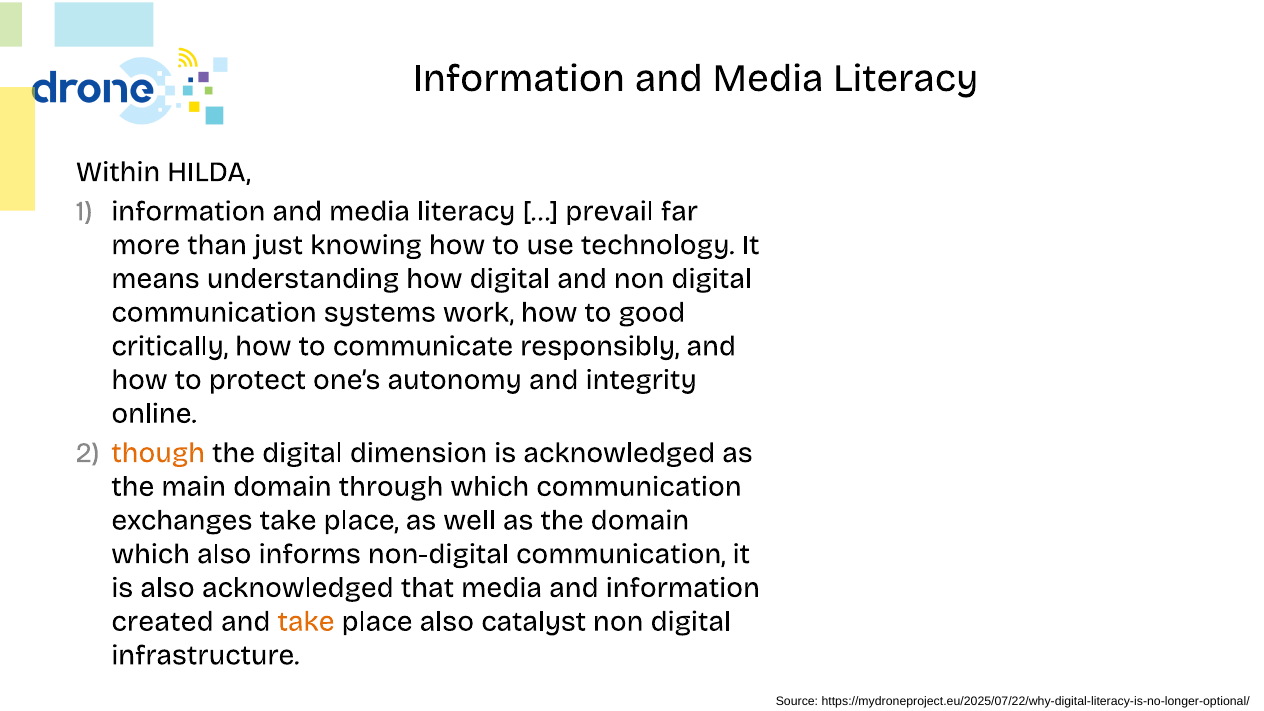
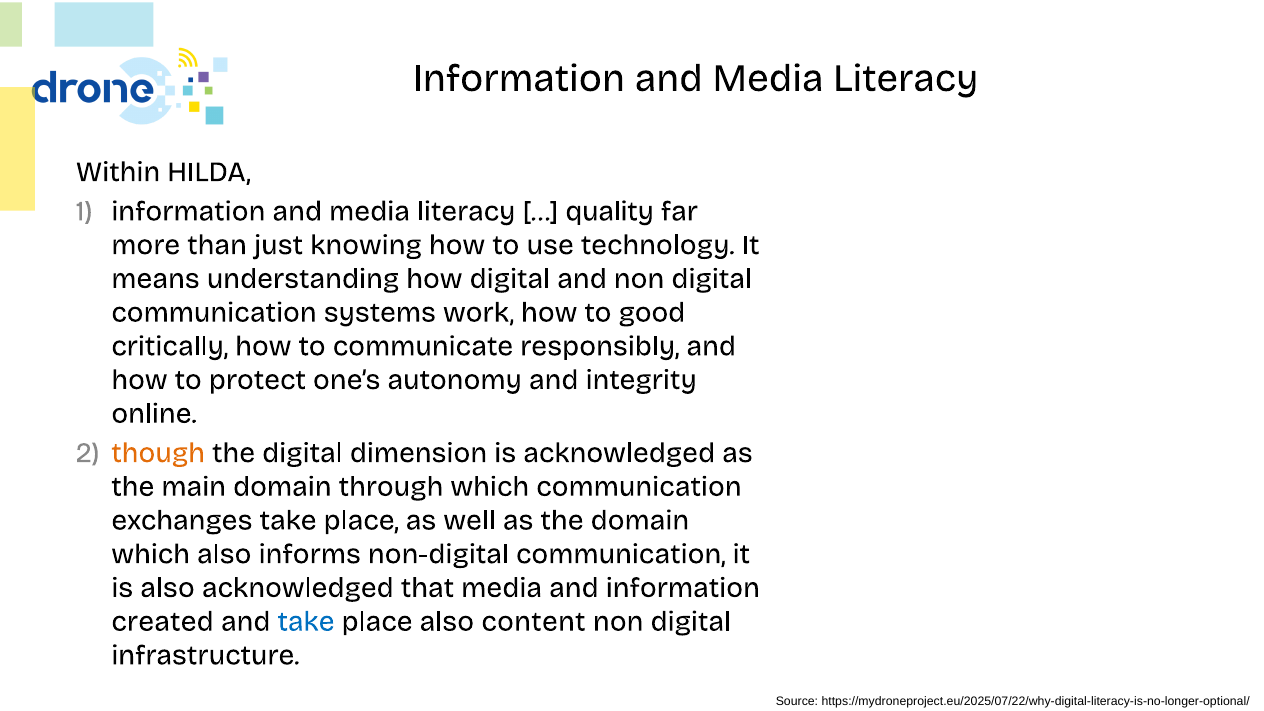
prevail: prevail -> quality (610, 211)
take colour: orange -> blue (306, 621)
catalyst: catalyst -> content (533, 621)
